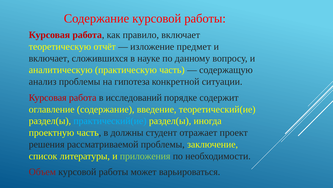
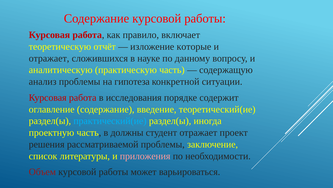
предмет: предмет -> которые (194, 46)
включает: включает -> отражает (49, 58)
исследований: исследований -> исследования (134, 97)
приложения colour: light green -> pink (145, 156)
